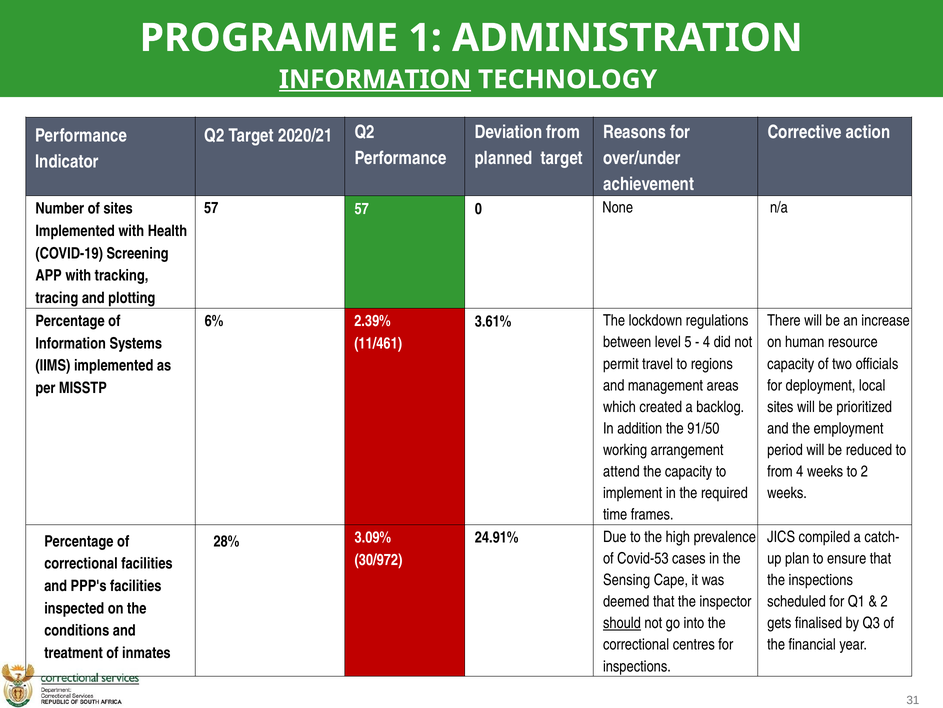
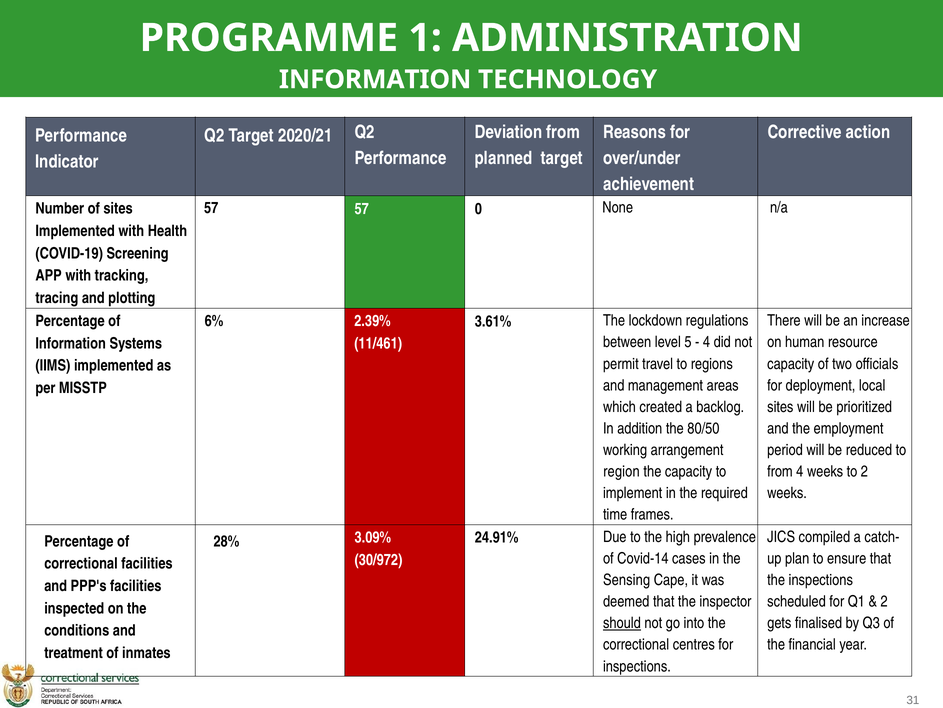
INFORMATION underline: present -> none (375, 79)
91/50: 91/50 -> 80/50 (703, 428)
attend: attend -> region (621, 471)
Covid-53: Covid-53 -> Covid-14 (643, 558)
